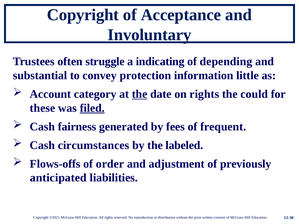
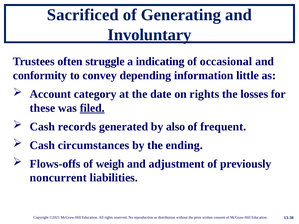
Copyright: Copyright -> Sacrificed (83, 15)
Acceptance: Acceptance -> Generating (181, 15)
depending: depending -> occasional (226, 62)
substantial: substantial -> conformity (40, 76)
protection: protection -> depending (145, 76)
the underline: present -> none (140, 94)
could: could -> losses (254, 94)
fairness: fairness -> records (77, 127)
fees: fees -> also (176, 127)
labeled: labeled -> ending (184, 145)
order: order -> weigh (110, 164)
anticipated: anticipated -> noncurrent (58, 178)
